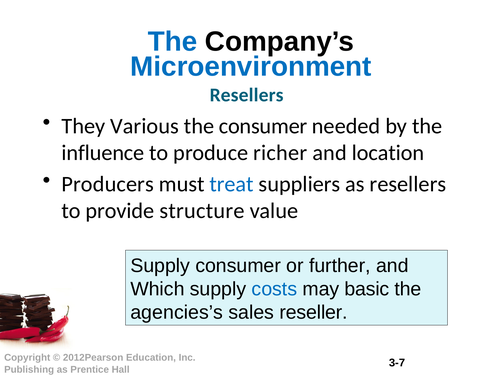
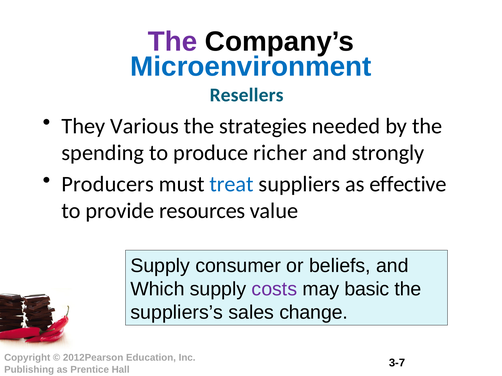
The colour: blue -> purple (173, 42)
the consumer: consumer -> strategies (263, 126)
influence: influence -> spending (103, 153)
location: location -> strongly (388, 153)
as resellers: resellers -> effective (408, 184)
structure: structure -> resources (202, 211)
further: further -> beliefs (340, 266)
costs colour: blue -> purple (274, 289)
agencies’s: agencies’s -> suppliers’s (177, 313)
reseller: reseller -> change (314, 313)
